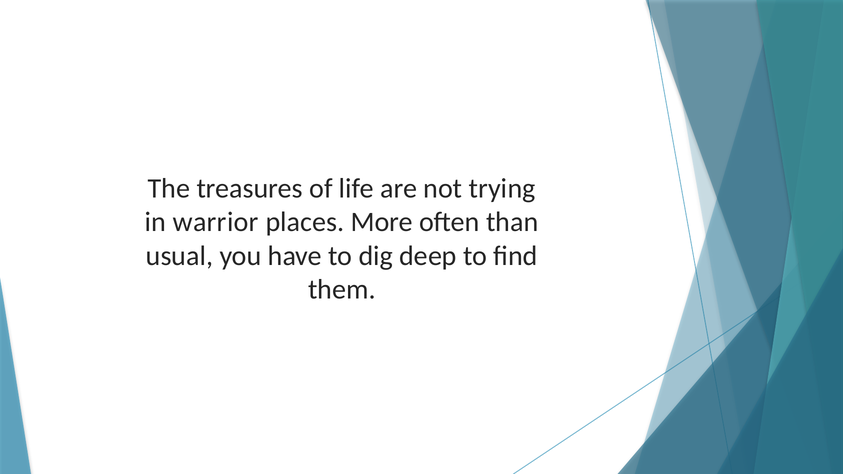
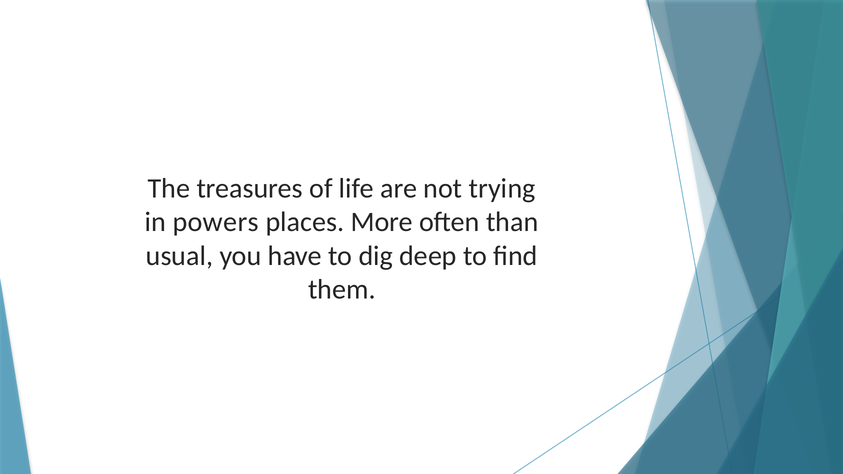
warrior: warrior -> powers (216, 222)
